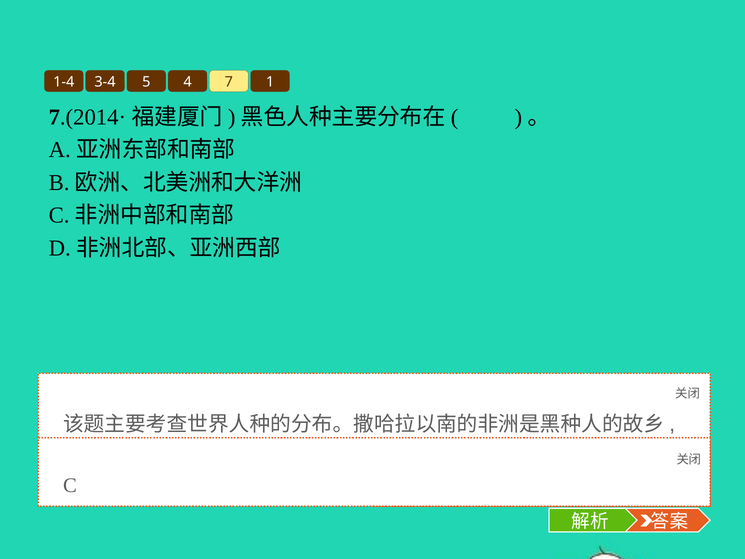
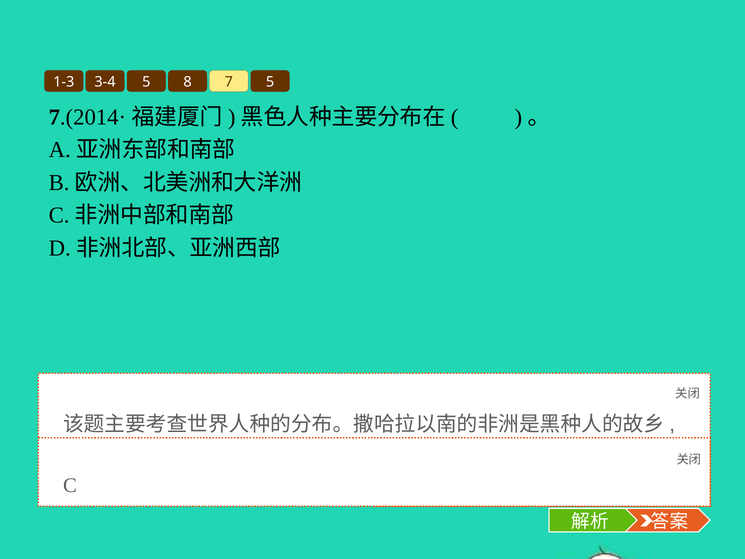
1-4: 1-4 -> 1-3 (64, 82)
4: 4 -> 8 (188, 82)
7 1: 1 -> 5 (270, 82)
